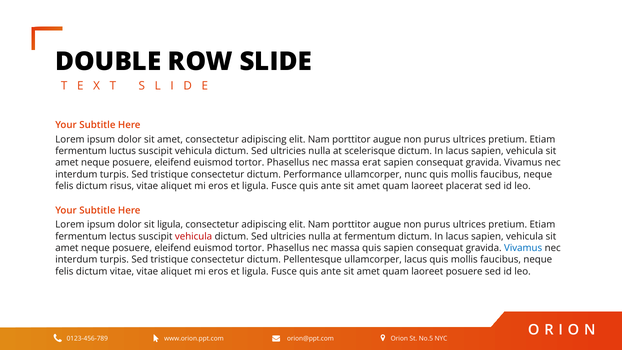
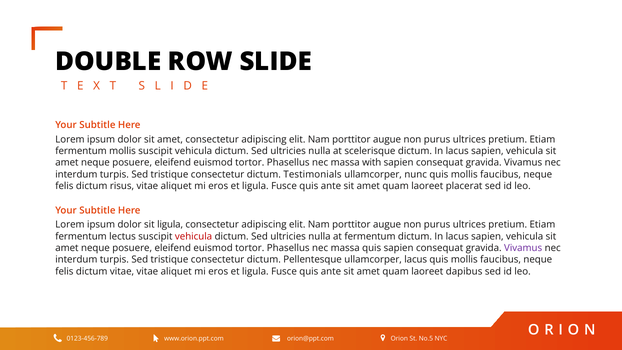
fermentum luctus: luctus -> mollis (123, 151)
erat: erat -> with (372, 163)
Performance: Performance -> Testimonials (313, 174)
Vivamus colour: blue -> purple (523, 248)
laoreet posuere: posuere -> dapibus (464, 271)
